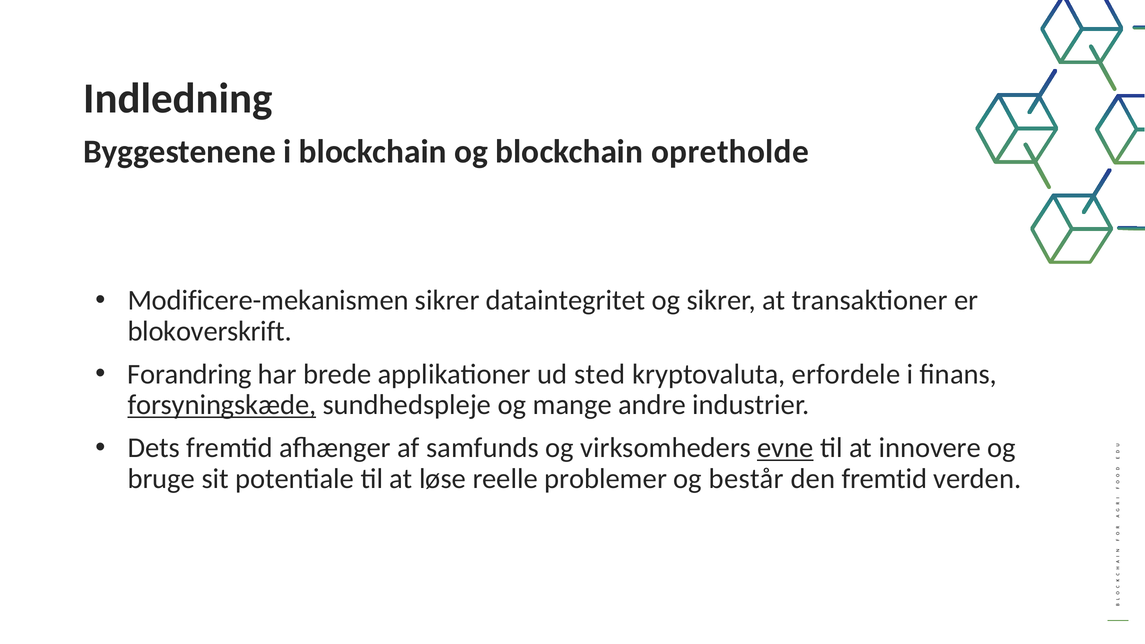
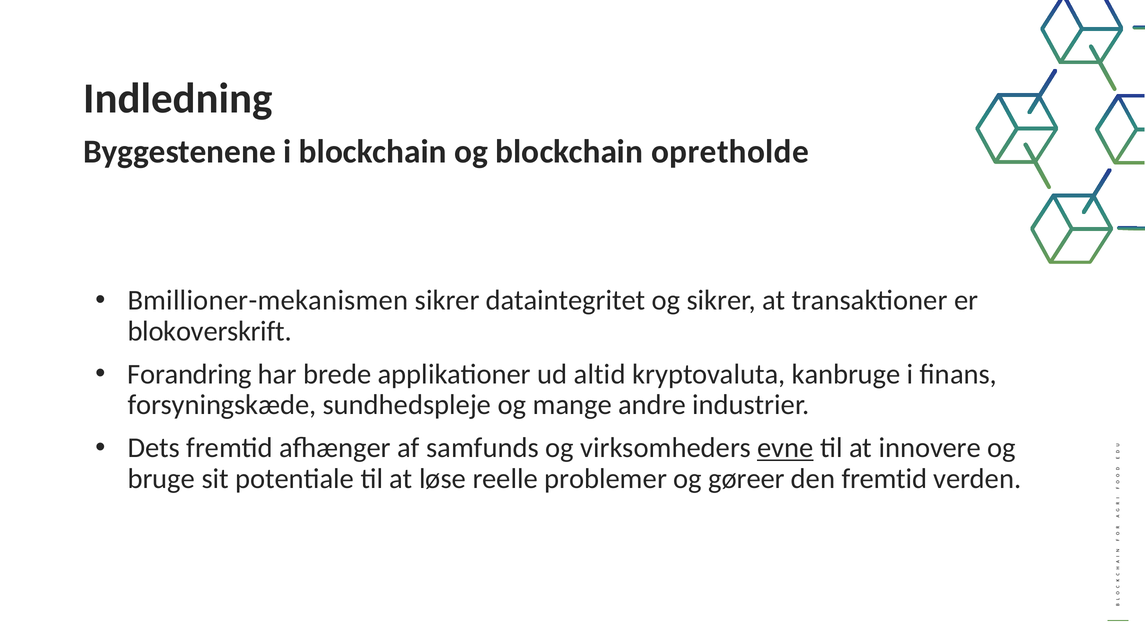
Modificere-mekanismen: Modificere-mekanismen -> Bmillioner-mekanismen (268, 300)
sted: sted -> altid (600, 374)
erfordele: erfordele -> kanbruge (846, 374)
forsyningskæde underline: present -> none (222, 405)
består: består -> gøreer (747, 479)
